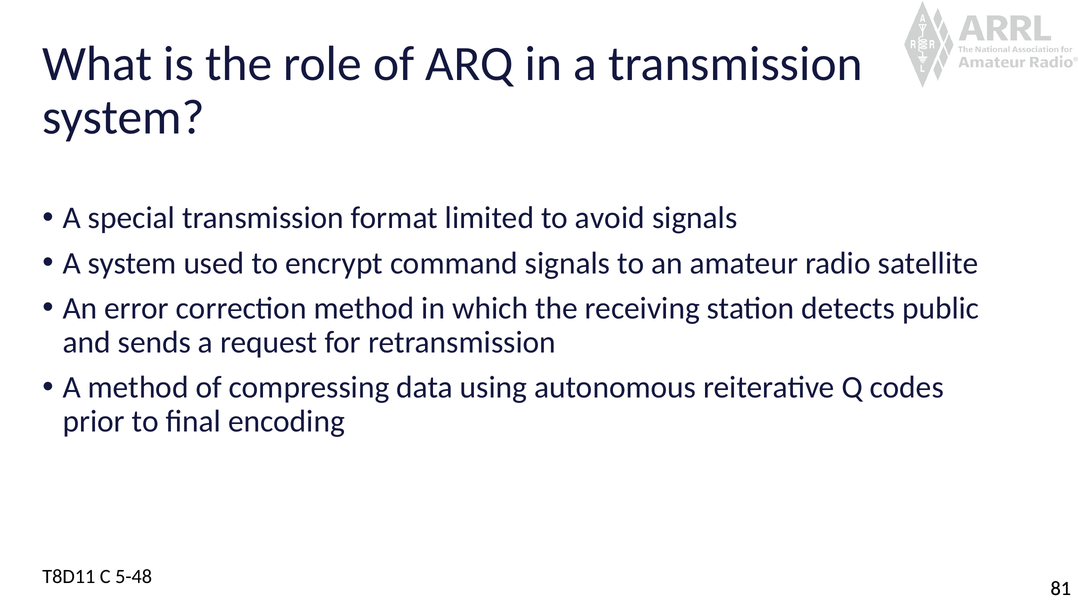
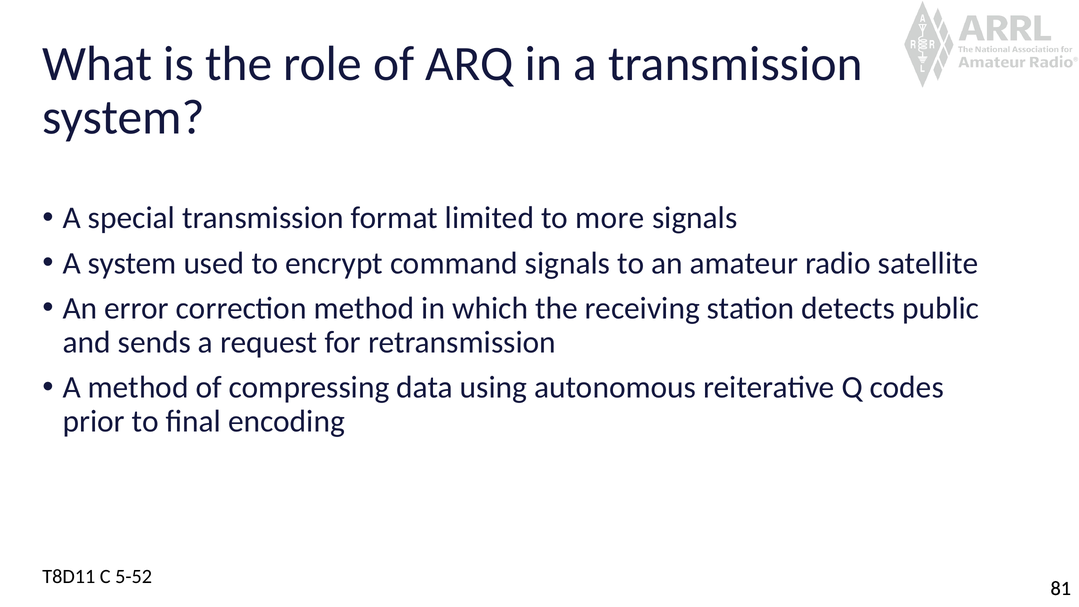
avoid: avoid -> more (610, 218)
5-48: 5-48 -> 5-52 (134, 577)
